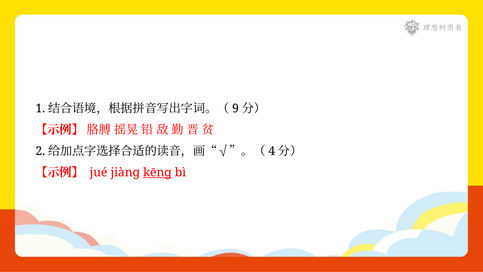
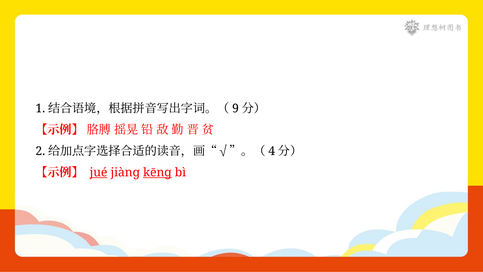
jué underline: none -> present (99, 172)
